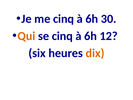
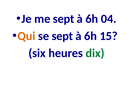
me cinq: cinq -> sept (64, 19)
30: 30 -> 04 (109, 19)
se cinq: cinq -> sept (62, 36)
12: 12 -> 15 (109, 36)
dix colour: orange -> green (95, 53)
